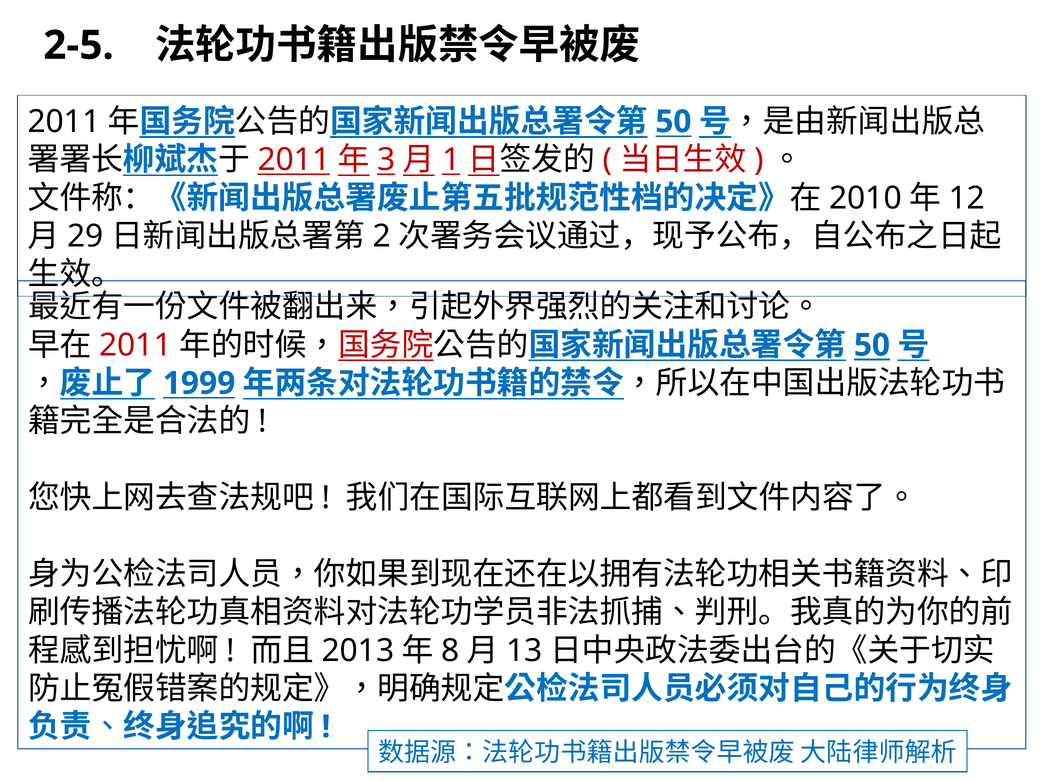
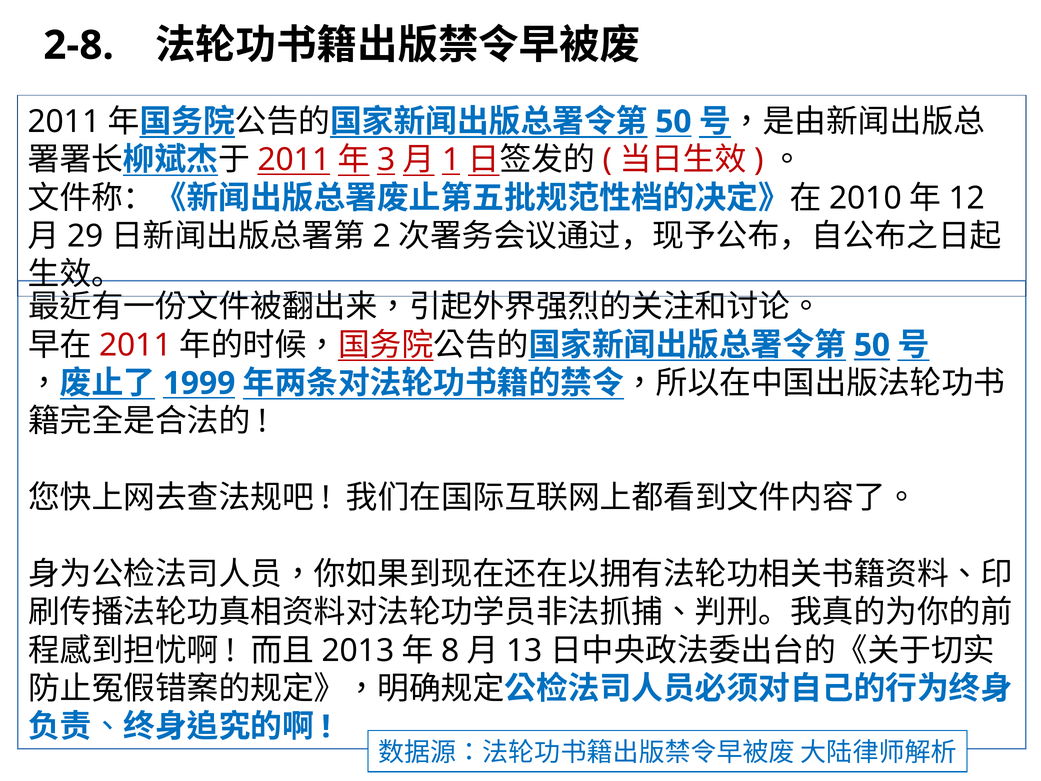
2-5: 2-5 -> 2-8 (79, 45)
